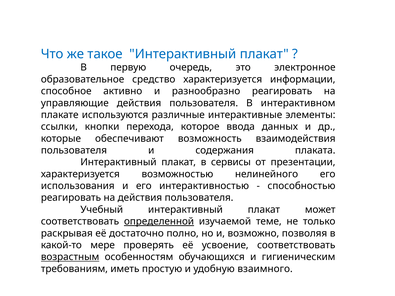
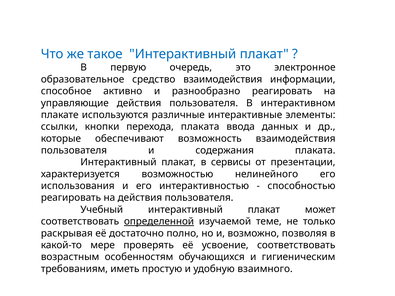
средство характеризуется: характеризуется -> взаимодействия (223, 79)
перехода которое: которое -> плаката (200, 127)
возрастным underline: present -> none (70, 257)
